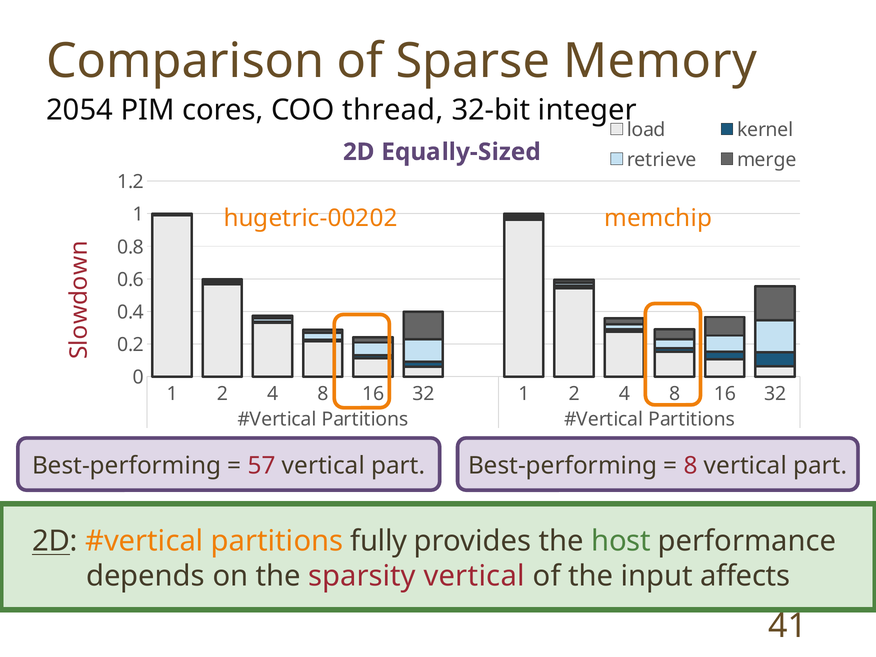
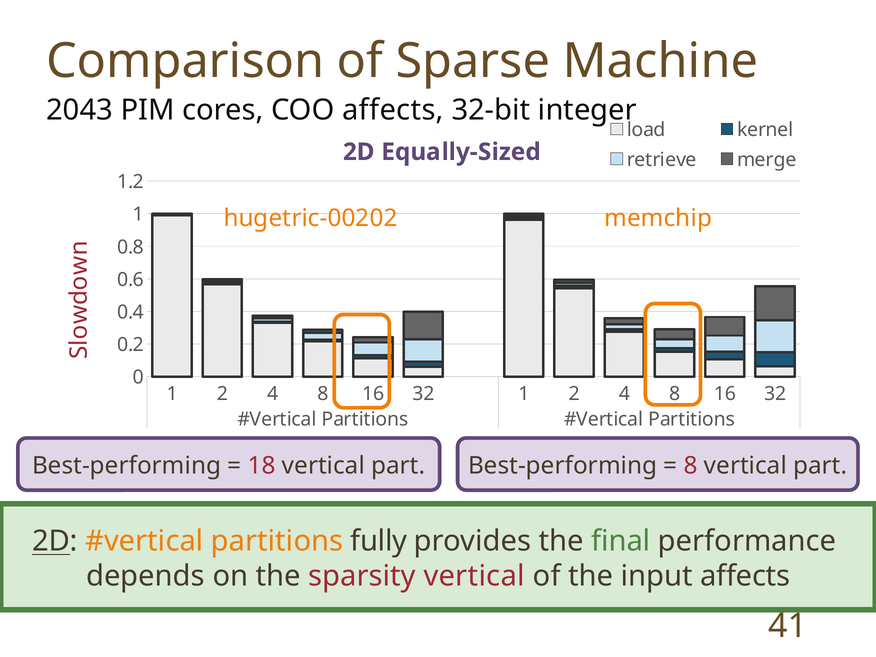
Memory: Memory -> Machine (660, 61)
2054: 2054 -> 2043 (80, 110)
COO thread: thread -> affects (393, 110)
57: 57 -> 18 (262, 466)
host: host -> final (621, 541)
